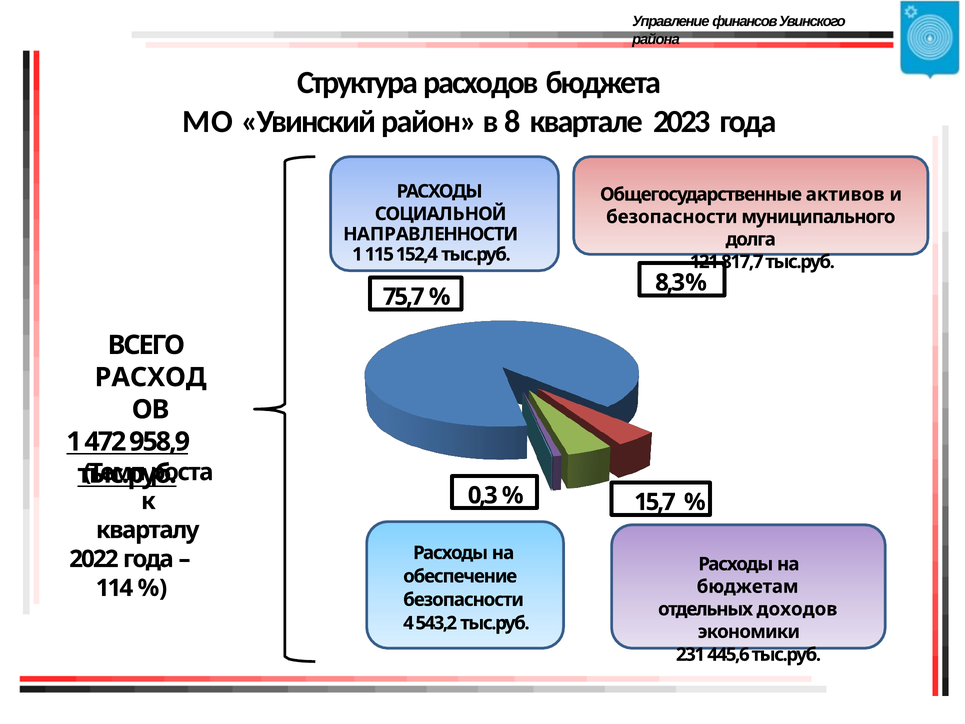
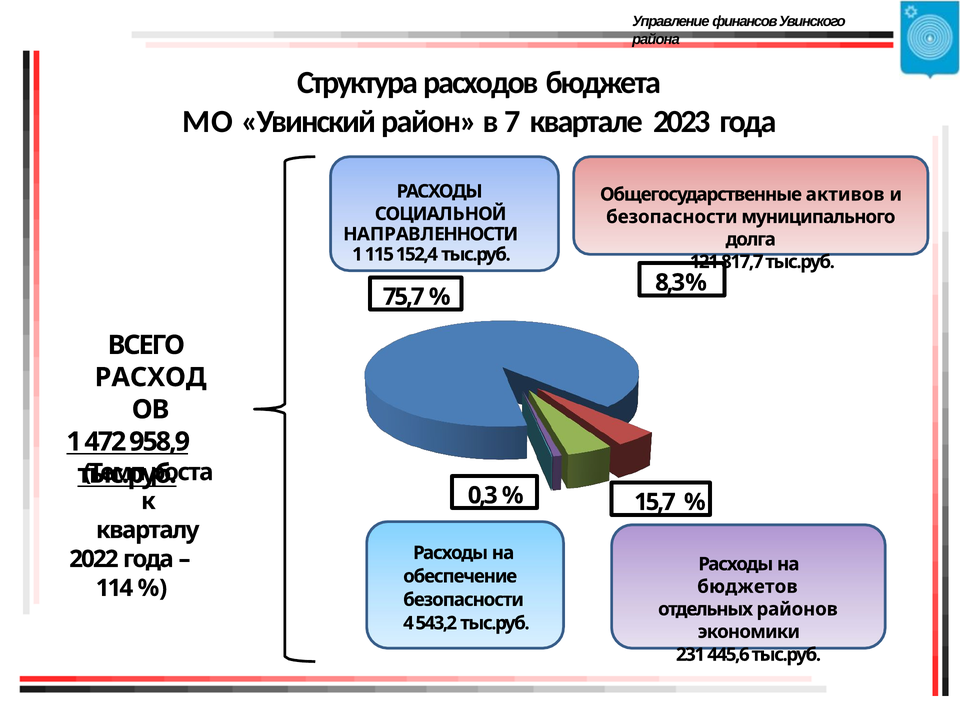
8: 8 -> 7 (512, 121)
бюджетам: бюджетам -> бюджетов (747, 586)
доходов: доходов -> районов (797, 609)
